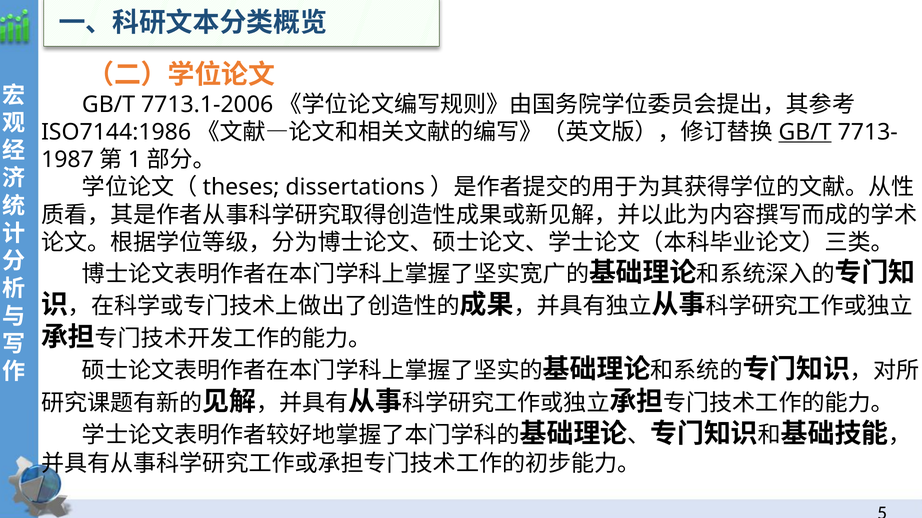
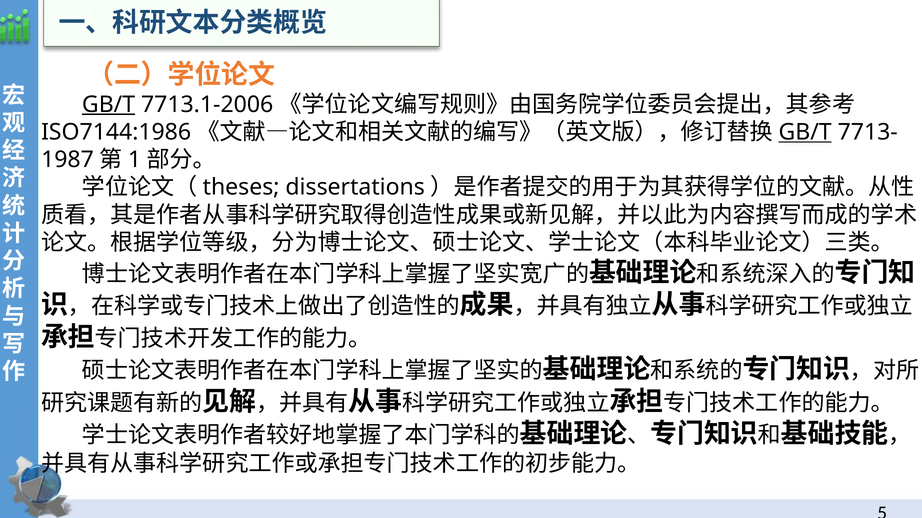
GB/T underline: none -> present (109, 105)
